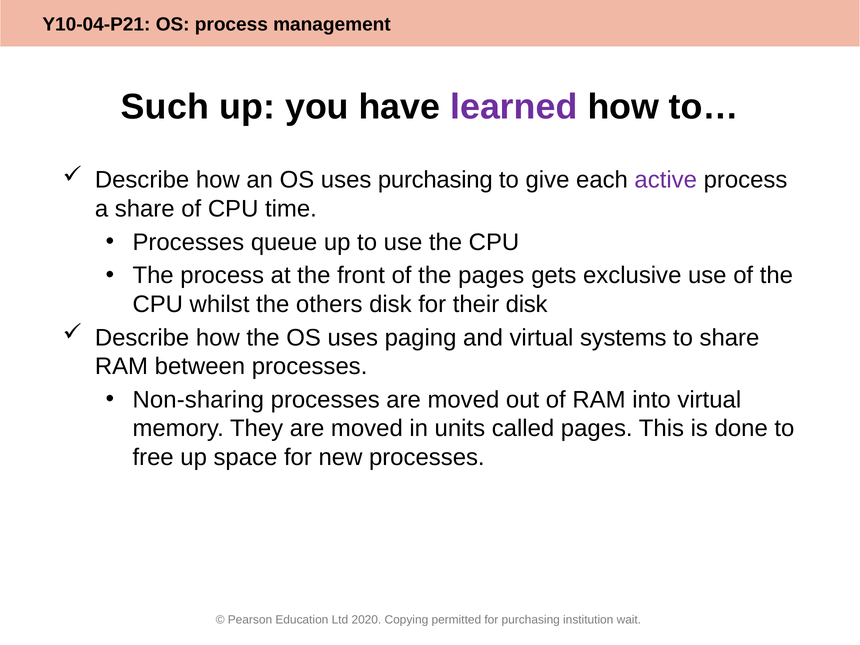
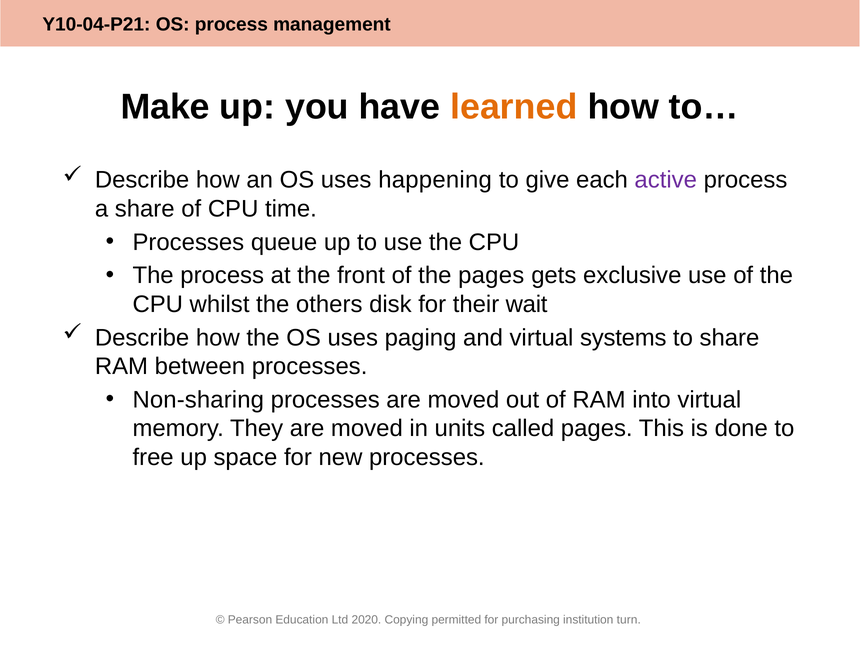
Such: Such -> Make (165, 107)
learned colour: purple -> orange (514, 107)
uses purchasing: purchasing -> happening (435, 180)
their disk: disk -> wait (527, 304)
wait: wait -> turn (629, 620)
